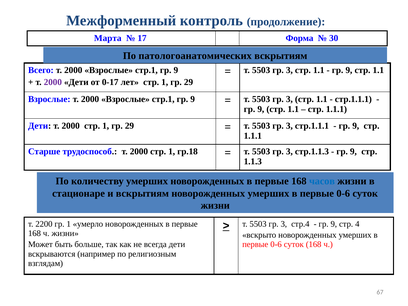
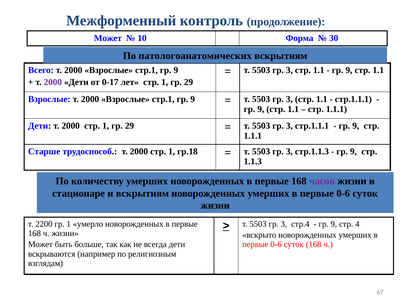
Марта: Марта -> Может (108, 38)
17: 17 -> 10 (142, 38)
часов colour: blue -> purple (322, 181)
